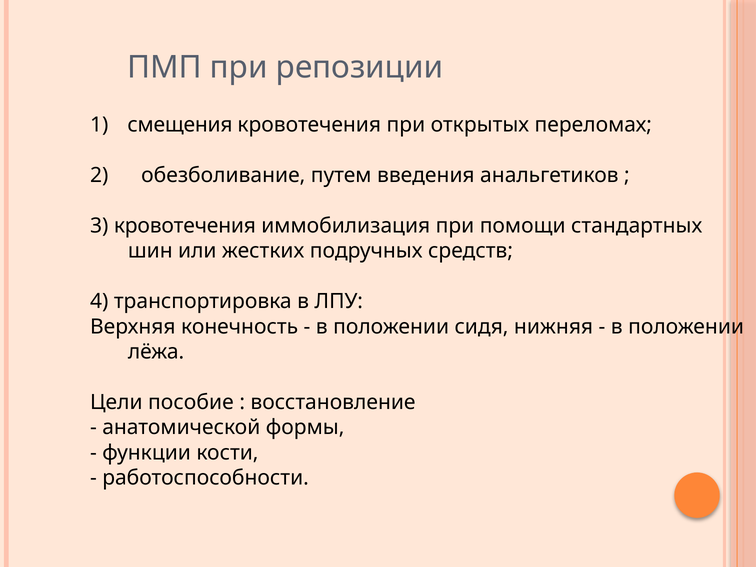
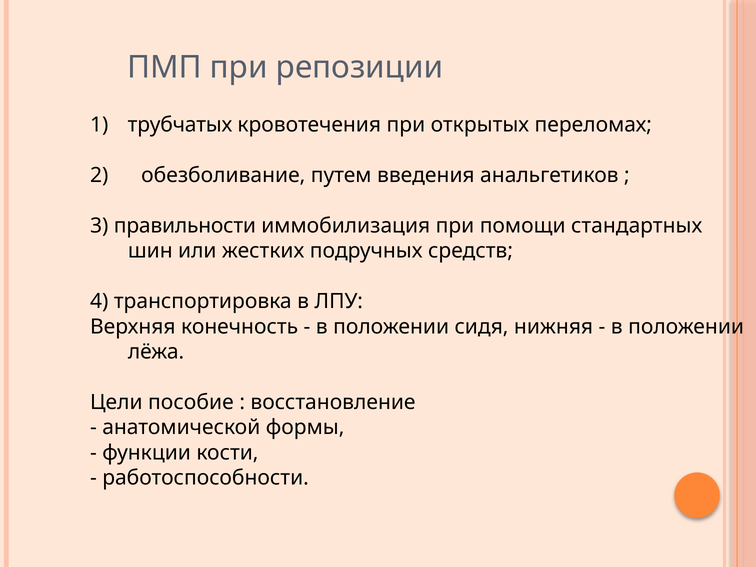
смещения: смещения -> трубчатых (180, 125)
3 кровотечения: кровотечения -> правильности (185, 226)
